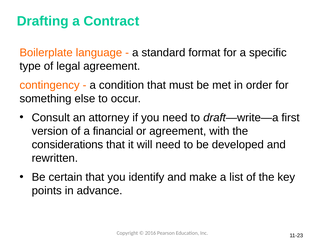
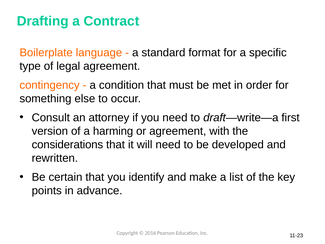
financial: financial -> harming (113, 131)
